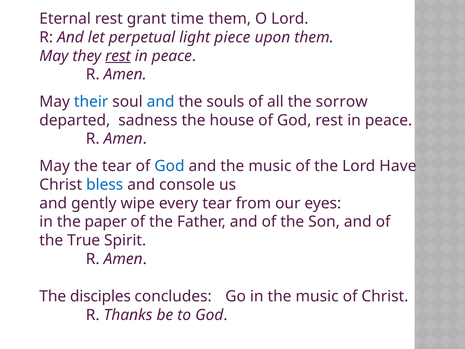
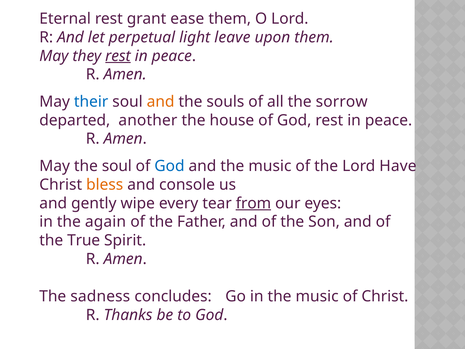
time: time -> ease (187, 19)
piece: piece -> leave (232, 37)
and colour: blue -> orange (161, 102)
sadness: sadness -> another (148, 120)
the tear: tear -> soul (117, 166)
bless colour: blue -> orange (105, 185)
from underline: none -> present (253, 203)
paper: paper -> again (105, 222)
disciples: disciples -> sadness (100, 296)
